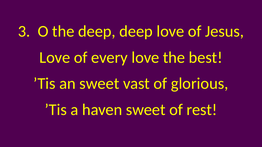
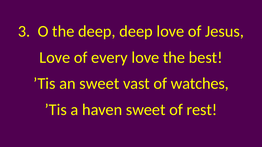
glorious: glorious -> watches (200, 84)
